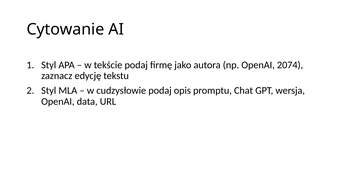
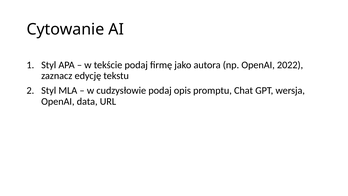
2074: 2074 -> 2022 (290, 65)
